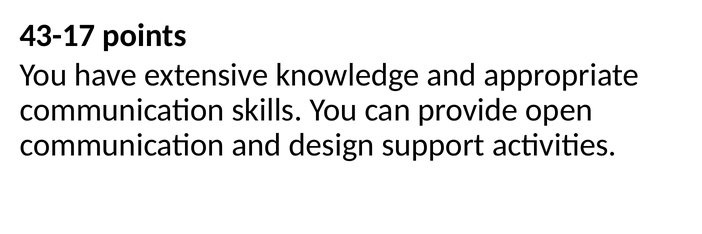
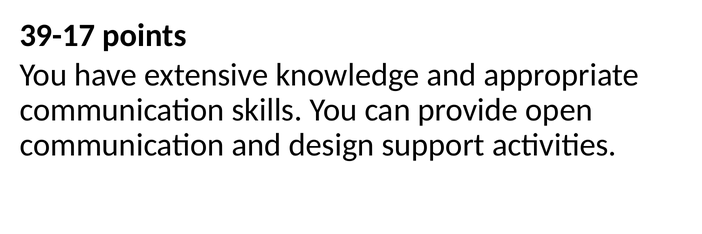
43-17: 43-17 -> 39-17 (57, 36)
